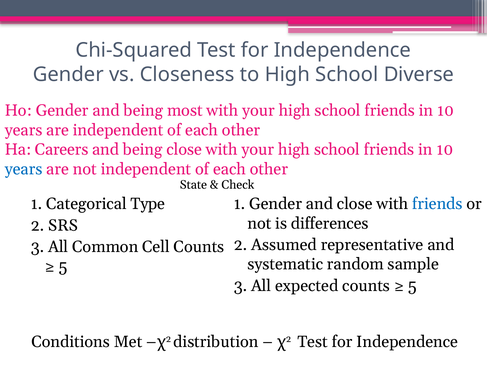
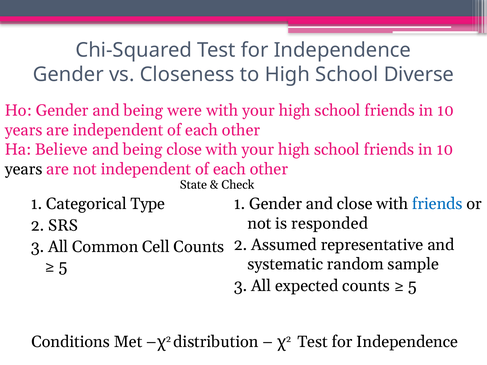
most: most -> were (185, 111)
Careers: Careers -> Believe (61, 150)
years colour: blue -> black (24, 169)
differences: differences -> responded (330, 223)
